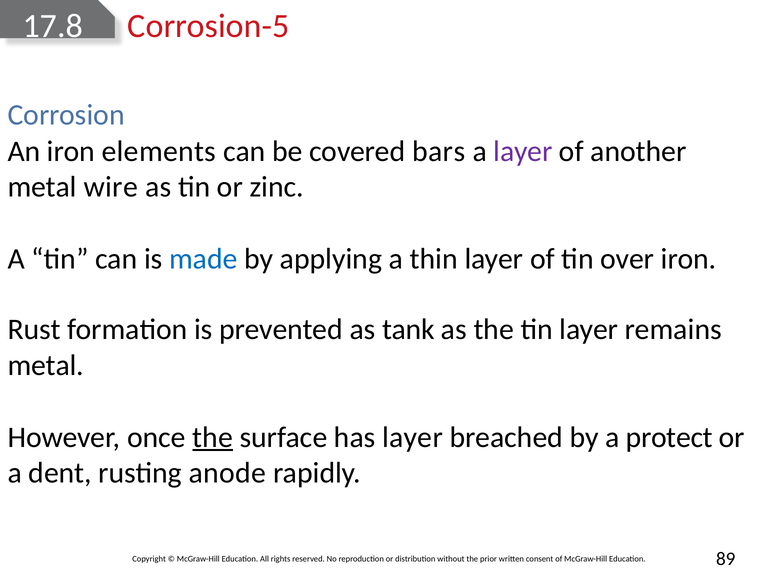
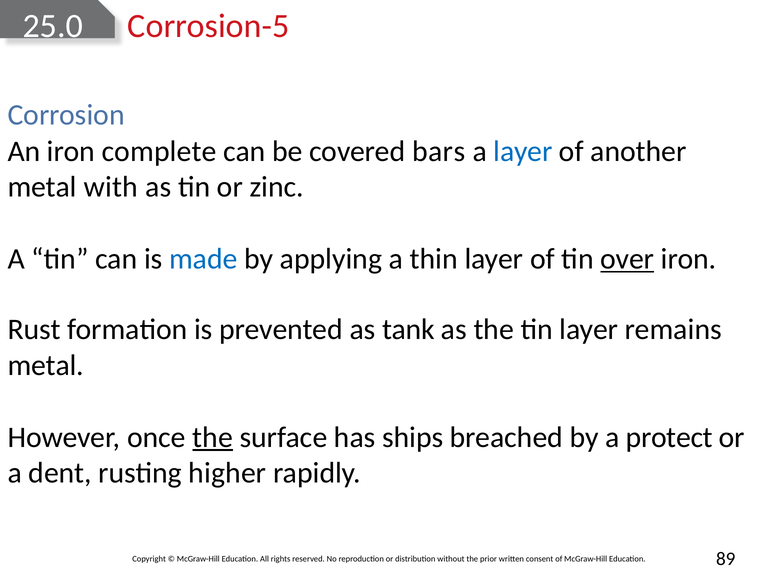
17.8: 17.8 -> 25.0 (53, 26)
elements: elements -> complete (159, 151)
layer colour: purple -> blue (523, 151)
wire: wire -> with (111, 187)
over underline: none -> present (627, 259)
has layer: layer -> ships (413, 438)
anode: anode -> higher (227, 473)
